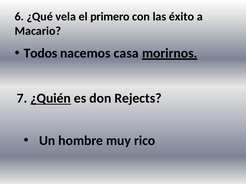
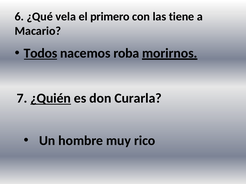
éxito: éxito -> tiene (182, 17)
Todos underline: none -> present (41, 53)
casa: casa -> roba (126, 53)
Rejects: Rejects -> Curarla (138, 99)
